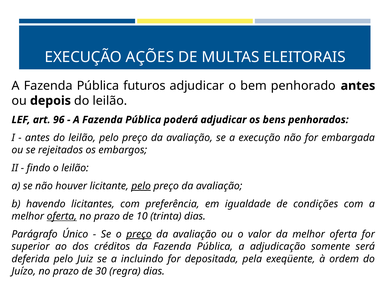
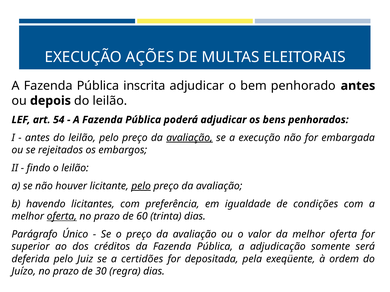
futuros: futuros -> inscrita (144, 86)
96: 96 -> 54 (59, 120)
avaliação underline: none -> present (189, 138)
10: 10 -> 60 (142, 217)
preço underline: present -> none (139, 235)
incluindo: incluindo -> certidões (142, 259)
